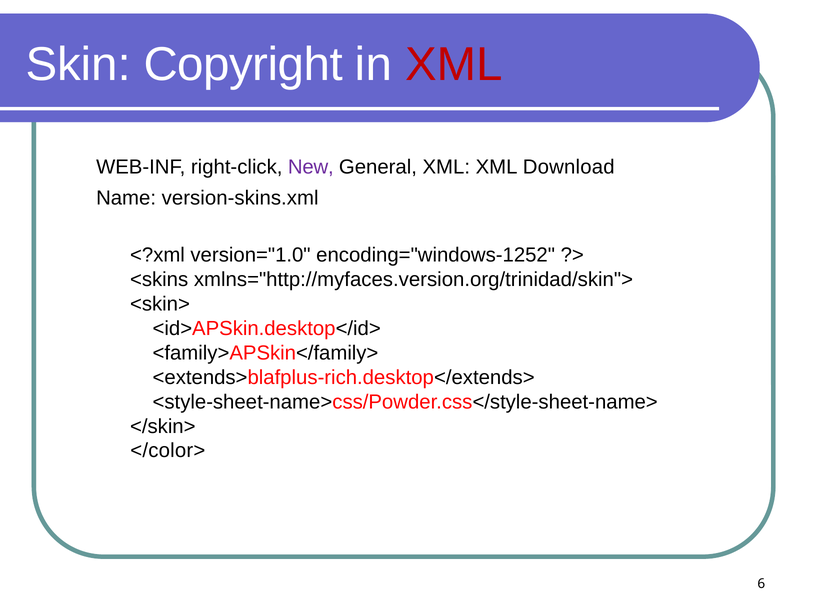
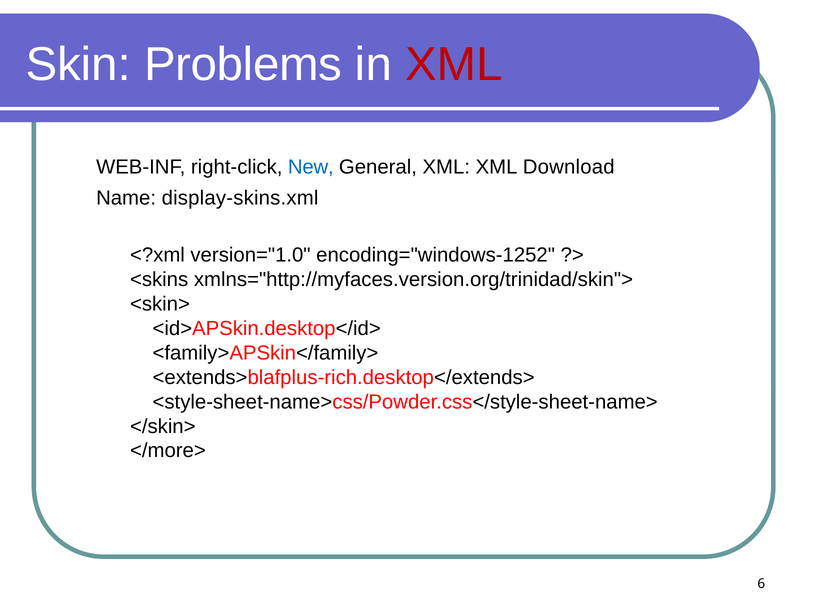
Copyright: Copyright -> Problems (243, 64)
New colour: purple -> blue (311, 167)
version-skins.xml: version-skins.xml -> display-skins.xml (240, 198)
</color>: </color> -> </more> (168, 450)
